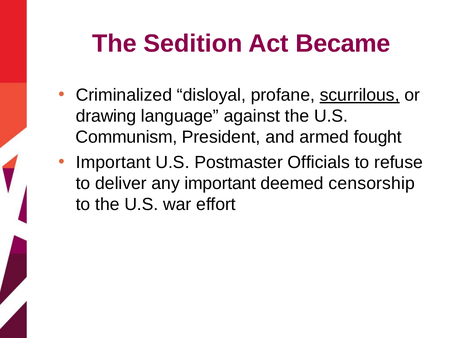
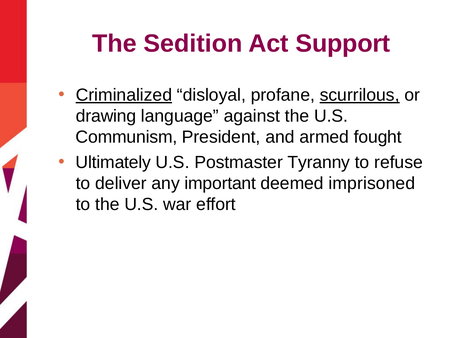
Became: Became -> Support (343, 43)
Criminalized underline: none -> present (124, 95)
Important: Important -> Ultimately (113, 162)
Officials: Officials -> Tyranny (319, 162)
censorship: censorship -> imprisoned (372, 183)
